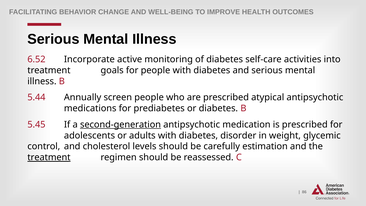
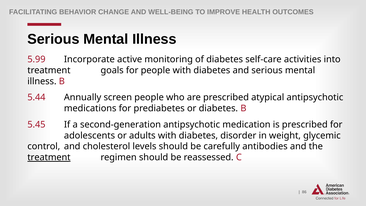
6.52: 6.52 -> 5.99 (36, 59)
second-generation underline: present -> none (121, 124)
estimation: estimation -> antibodies (265, 146)
